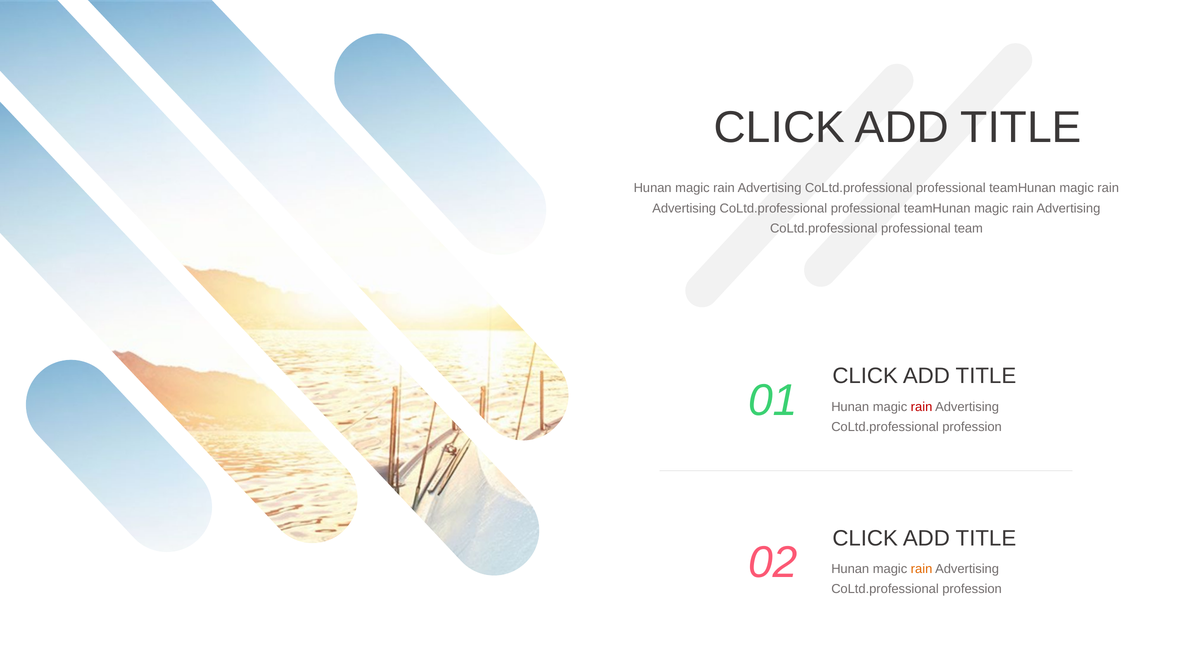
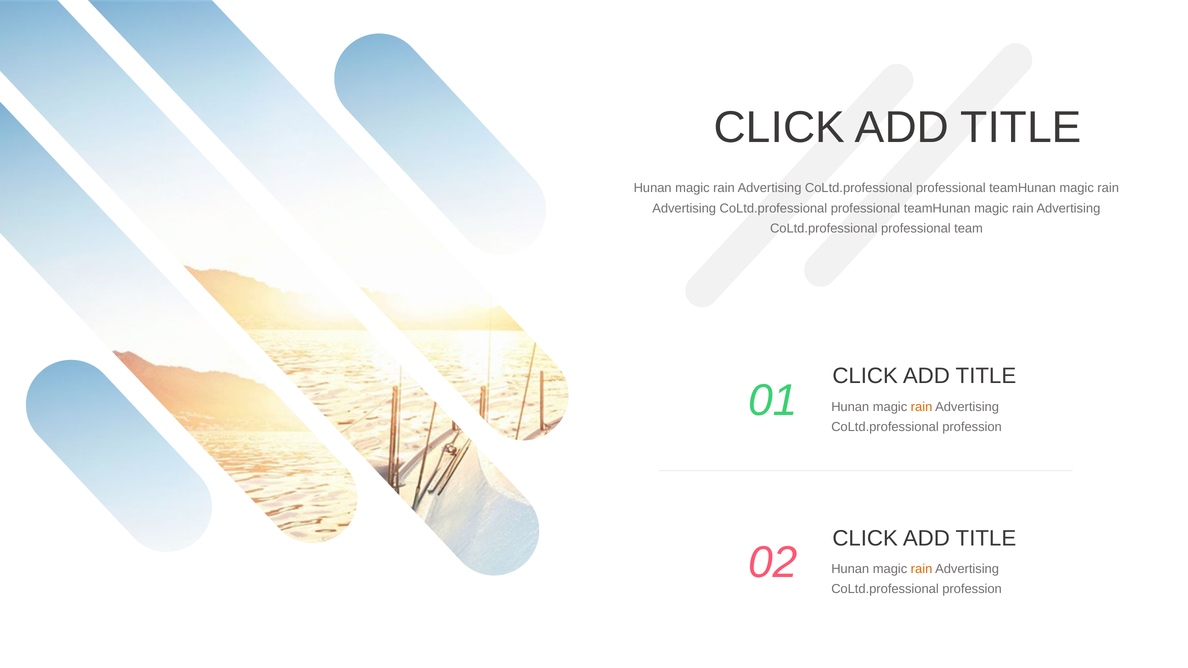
rain colour: red -> orange (922, 407)
